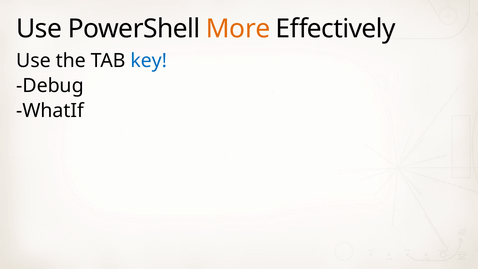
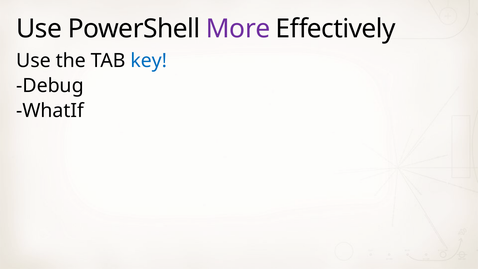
More colour: orange -> purple (238, 29)
